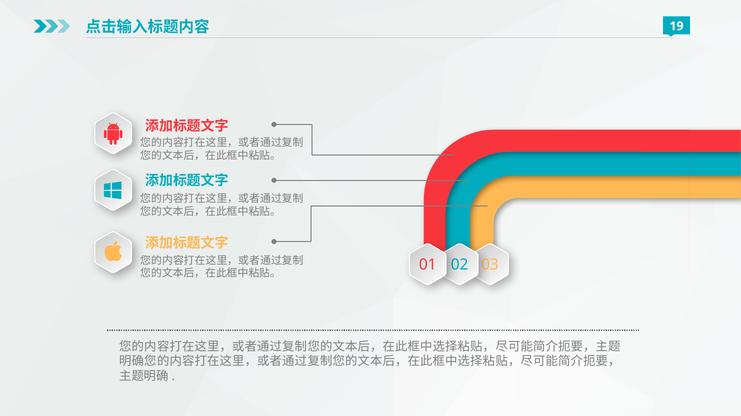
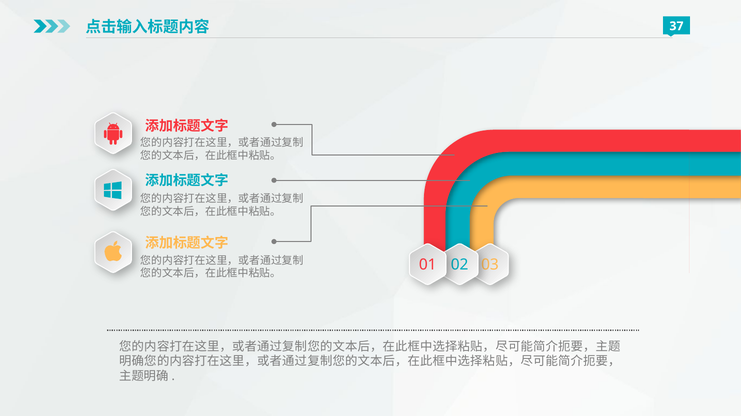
19: 19 -> 37 (676, 26)
